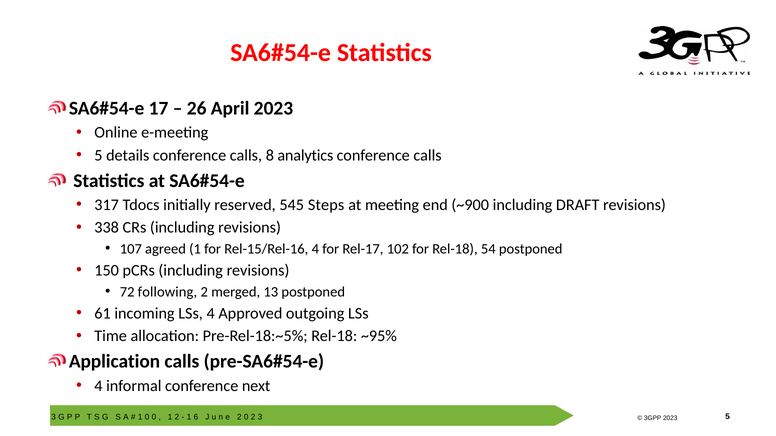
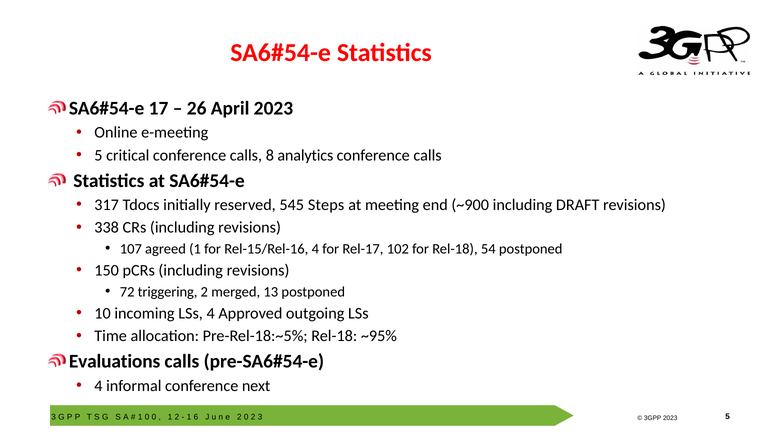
details: details -> critical (128, 155)
following: following -> triggering (168, 292)
61: 61 -> 10 (103, 314)
Application: Application -> Evaluations (115, 362)
